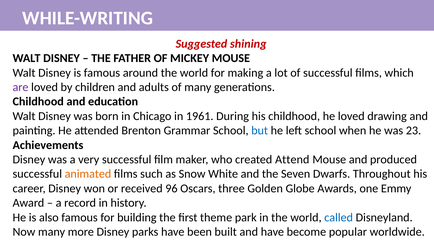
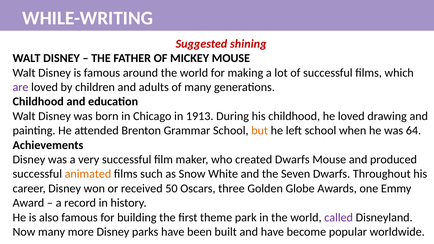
1961: 1961 -> 1913 (200, 116)
but colour: blue -> orange (260, 131)
23: 23 -> 64 (414, 131)
created Attend: Attend -> Dwarfs (292, 160)
96: 96 -> 50 (171, 189)
called colour: blue -> purple (339, 218)
